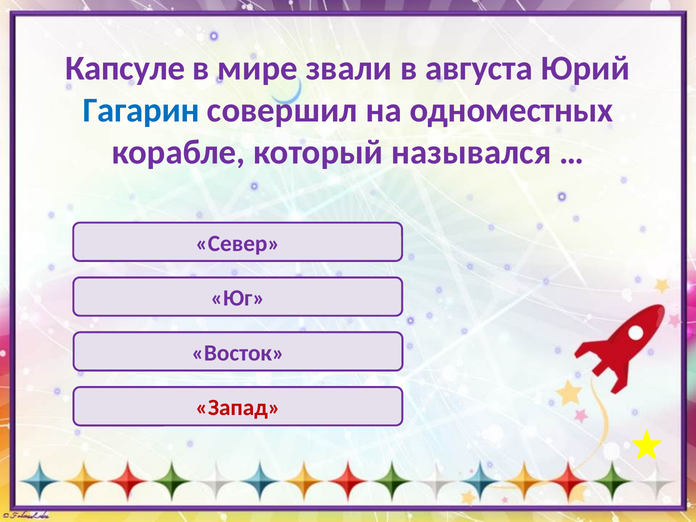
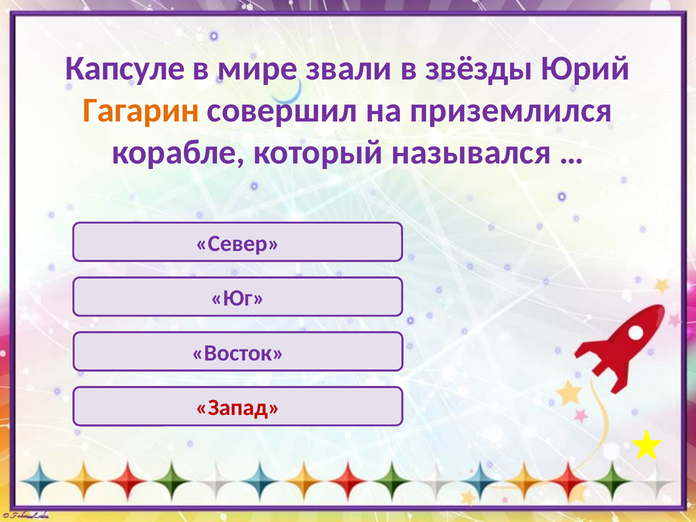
августа: августа -> звёзды (479, 69)
Гагарин colour: blue -> orange (141, 110)
одноместных: одноместных -> приземлился (511, 110)
